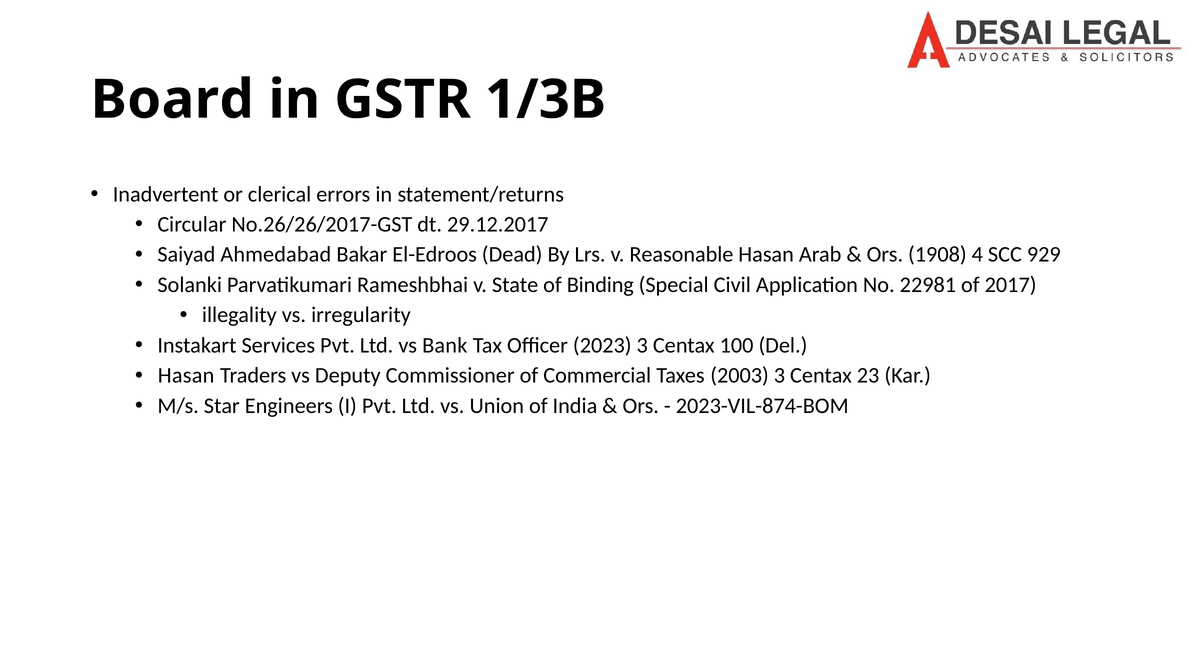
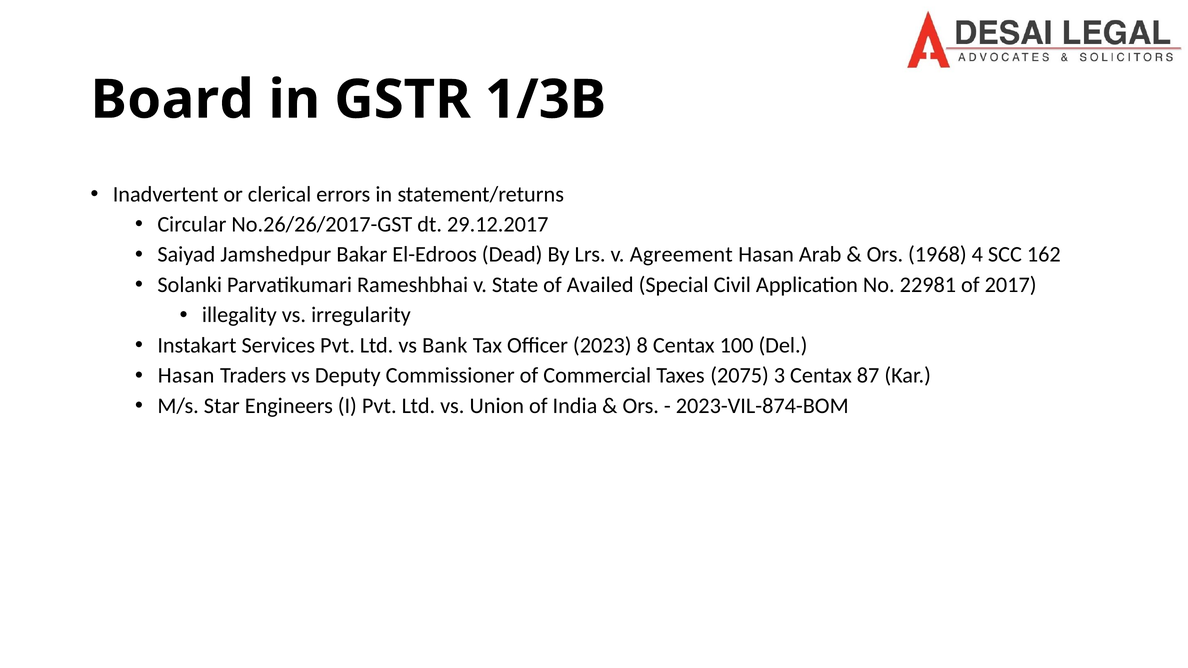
Ahmedabad: Ahmedabad -> Jamshedpur (276, 255)
Reasonable: Reasonable -> Agreement (681, 255)
1908: 1908 -> 1968 (937, 255)
929: 929 -> 162 (1044, 255)
Binding: Binding -> Availed (600, 285)
2023 3: 3 -> 8 (642, 345)
2003: 2003 -> 2075 (740, 376)
23: 23 -> 87 (868, 376)
